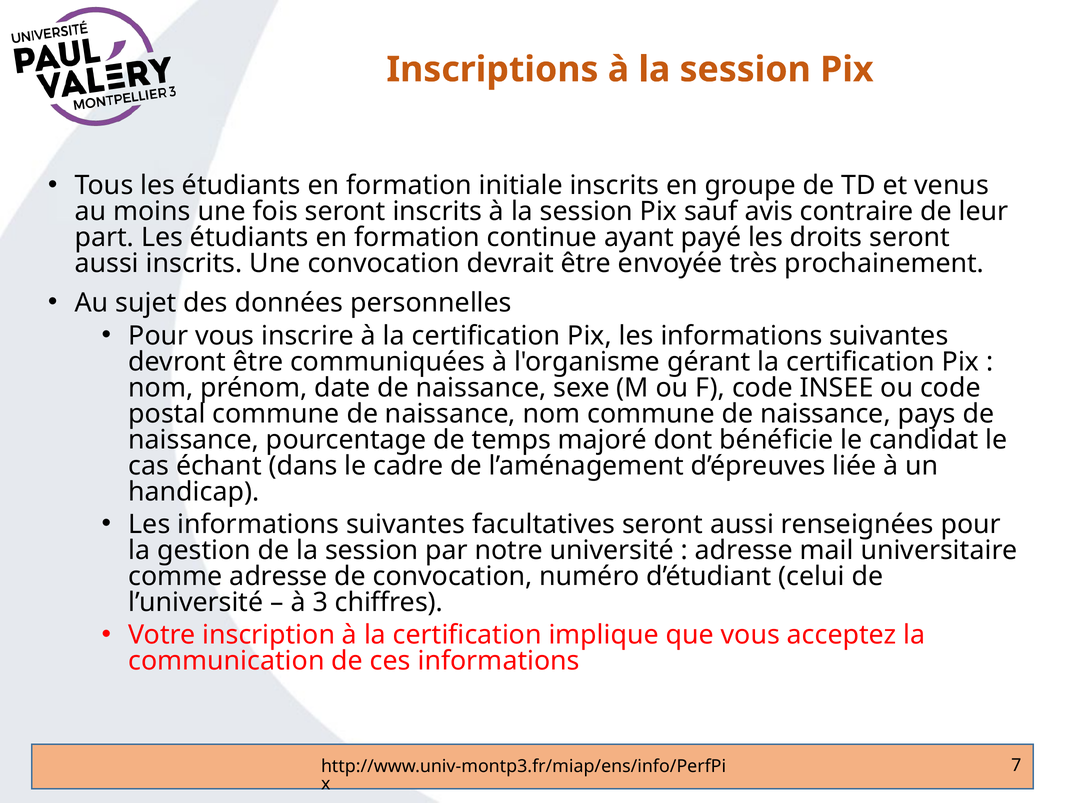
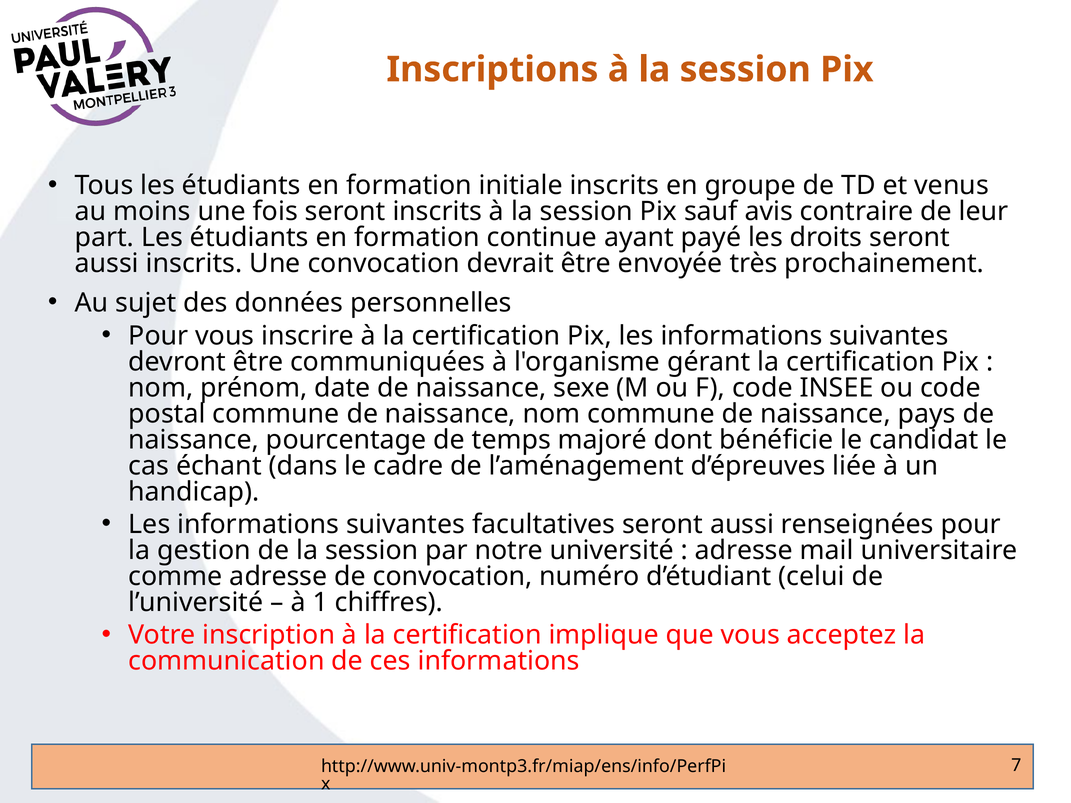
3: 3 -> 1 (320, 603)
